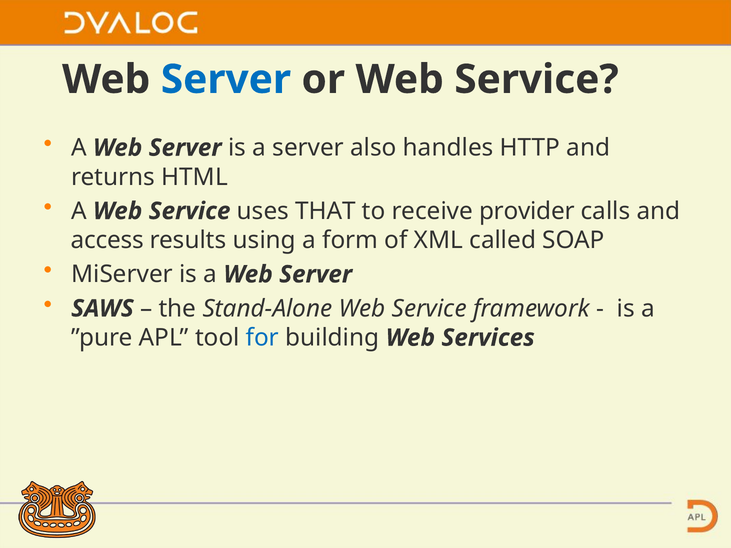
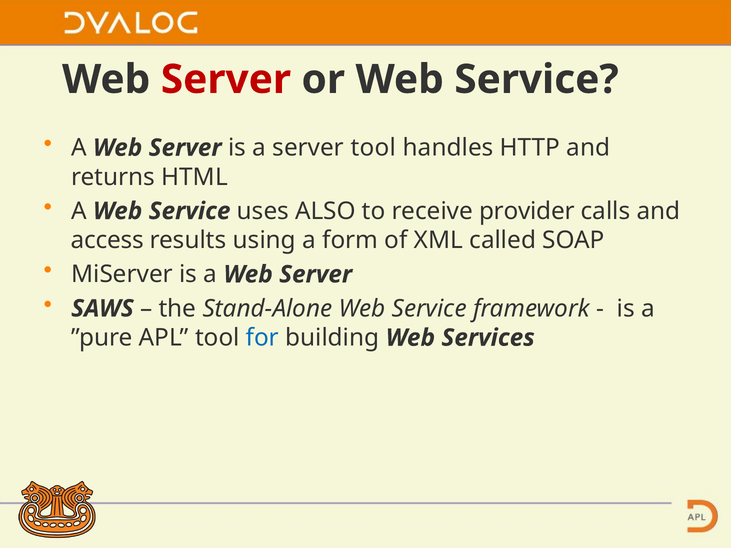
Server colour: blue -> red (226, 80)
server also: also -> tool (373, 148)
THAT: THAT -> ALSO (326, 211)
